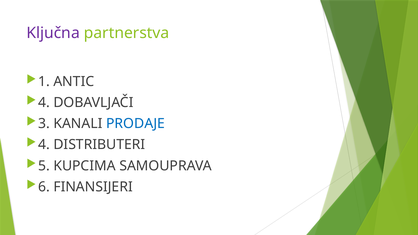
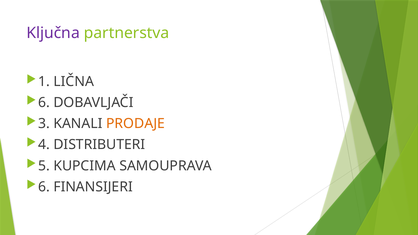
ANTIC: ANTIC -> LIČNA (74, 81)
4: 4 -> 6 (44, 103)
PRODAJE colour: blue -> orange (136, 124)
